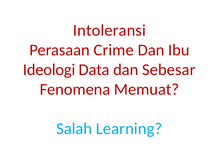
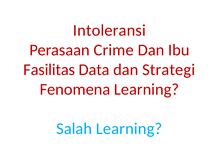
Ideologi: Ideologi -> Fasilitas (49, 70)
Sebesar: Sebesar -> Strategi (169, 70)
Fenomena Memuat: Memuat -> Learning (147, 89)
